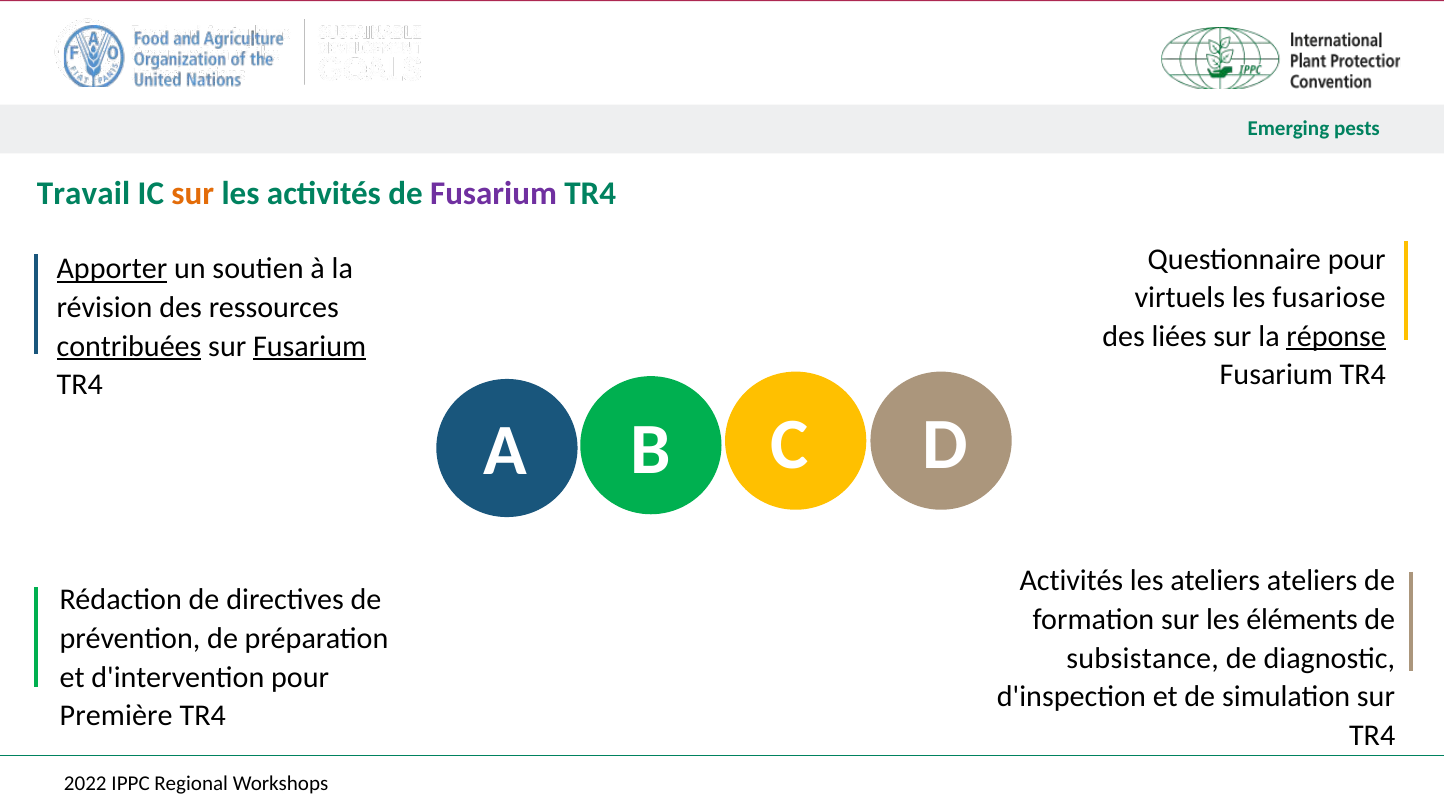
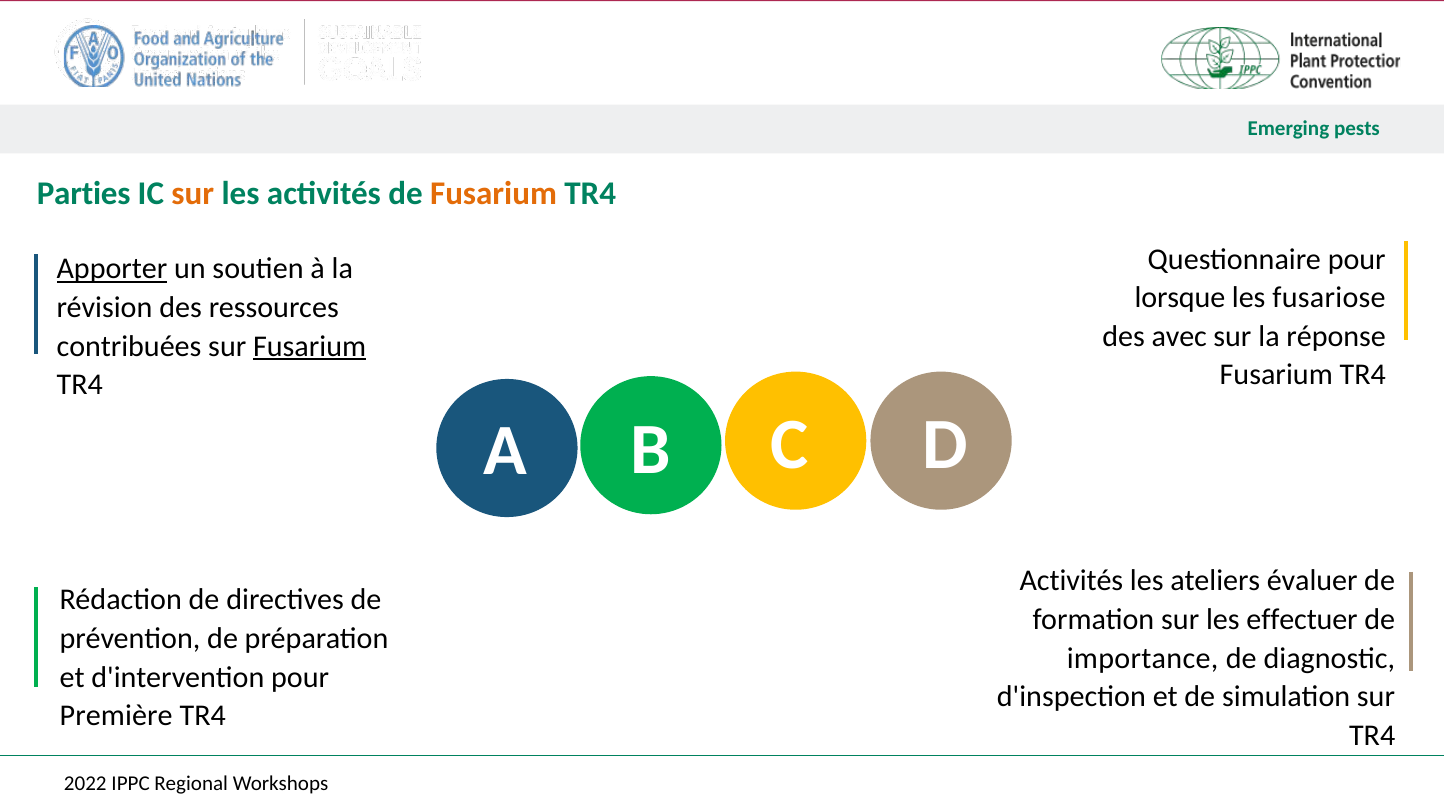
Travail: Travail -> Parties (84, 194)
Fusarium colour: purple -> orange (494, 194)
virtuels: virtuels -> lorsque (1180, 298)
liées: liées -> avec (1179, 336)
réponse underline: present -> none (1336, 336)
contribuées underline: present -> none (129, 346)
ateliers ateliers: ateliers -> évaluer (1312, 581)
éléments: éléments -> effectuer (1302, 620)
subsistance: subsistance -> importance (1143, 658)
